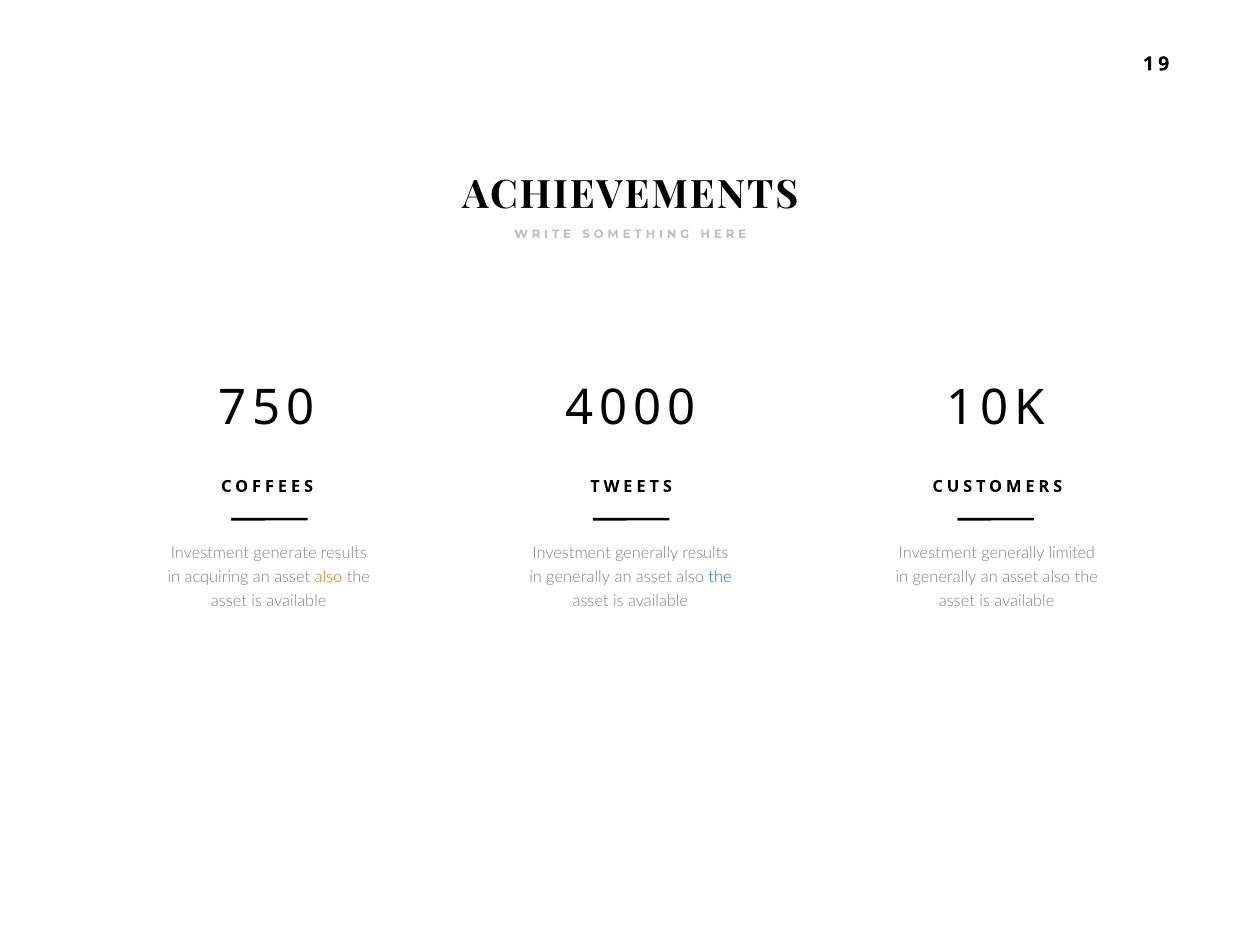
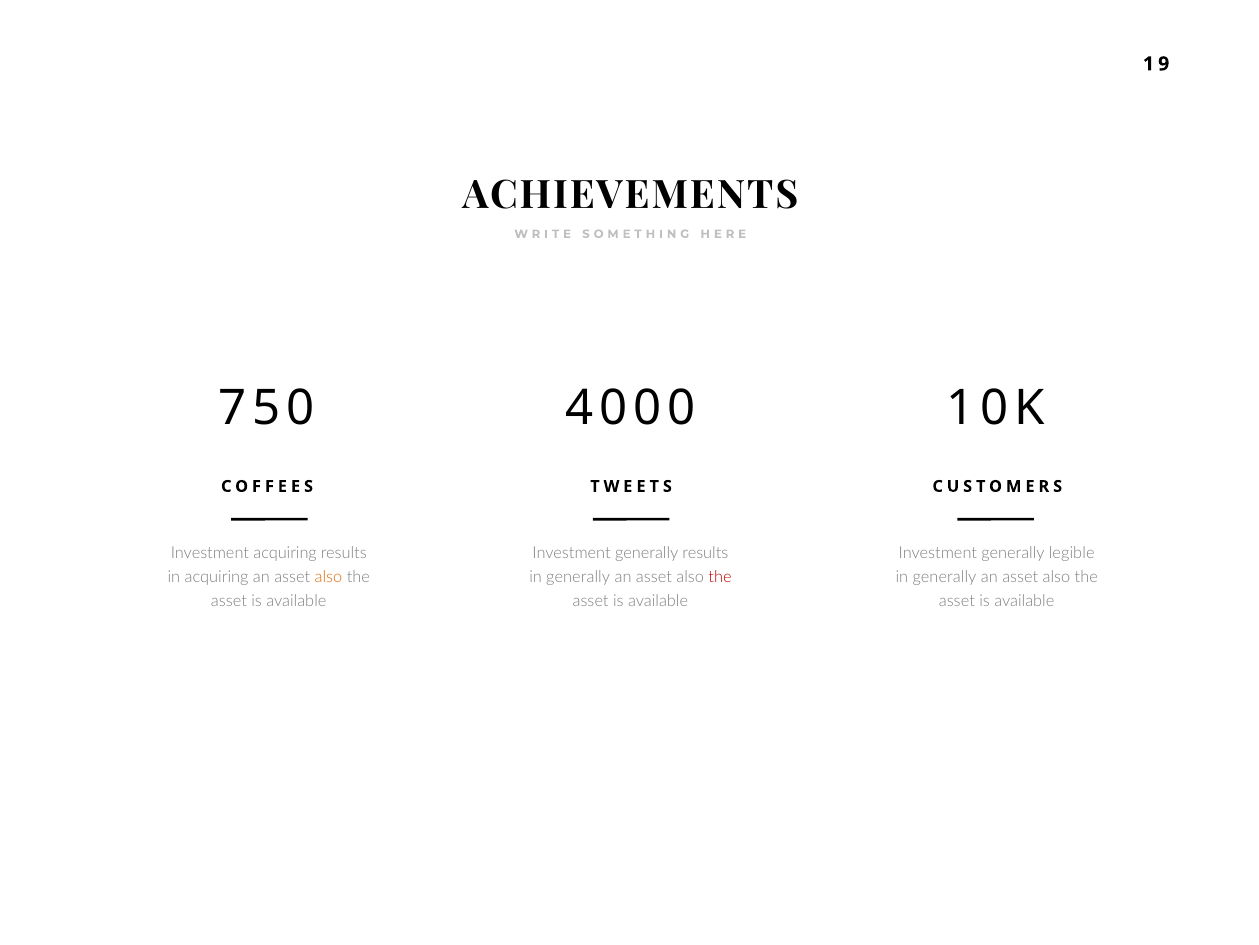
Investment generate: generate -> acquiring (285, 553)
limited: limited -> legible (1072, 553)
the colour: blue -> red (720, 576)
